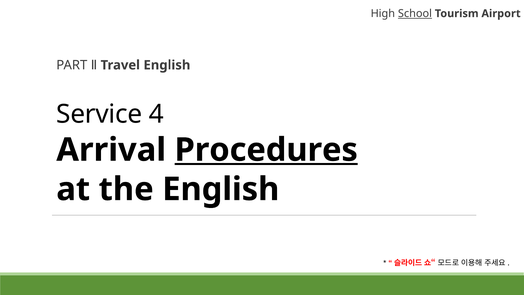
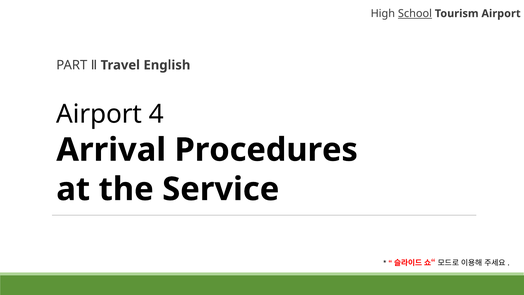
Service: Service -> Airport (99, 114)
Procedures underline: present -> none (266, 150)
the English: English -> Service (221, 189)
